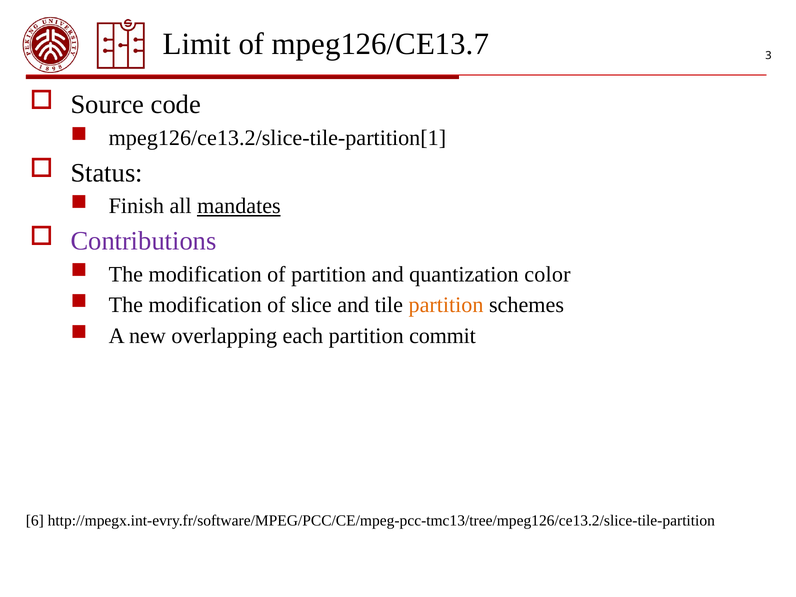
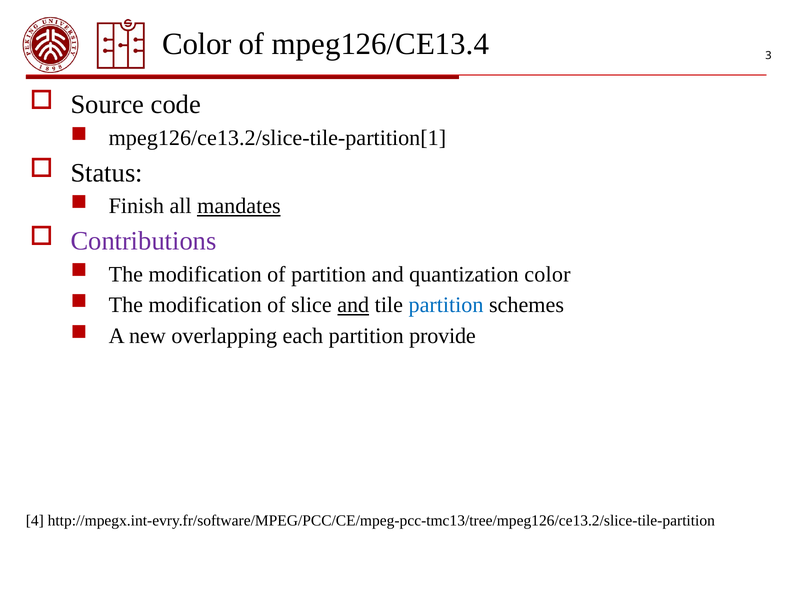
Limit: Limit -> Color (197, 44)
mpeg126/CE13.7: mpeg126/CE13.7 -> mpeg126/CE13.4 (380, 44)
and underline: none -> present (353, 305)
partition colour: orange -> blue (446, 305)
commit: commit -> provide (442, 336)
6: 6 -> 4 (35, 520)
